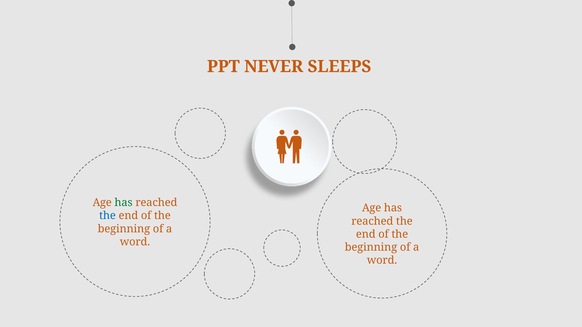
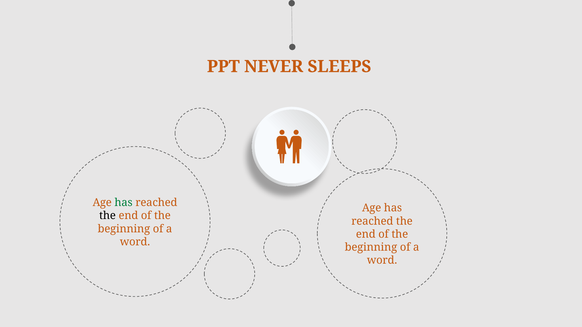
the colour: blue -> black (107, 216)
